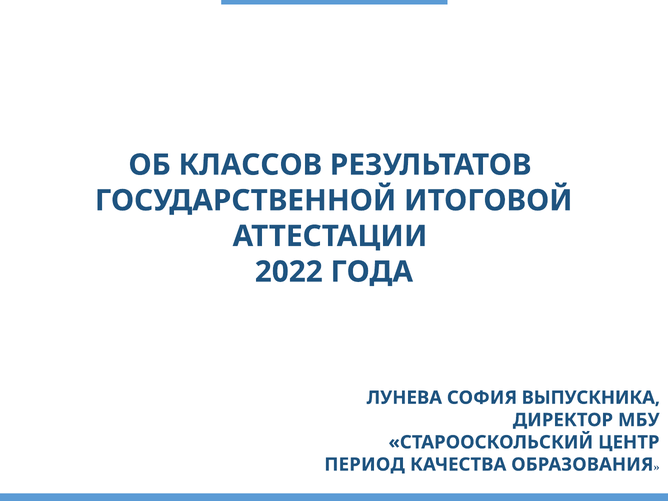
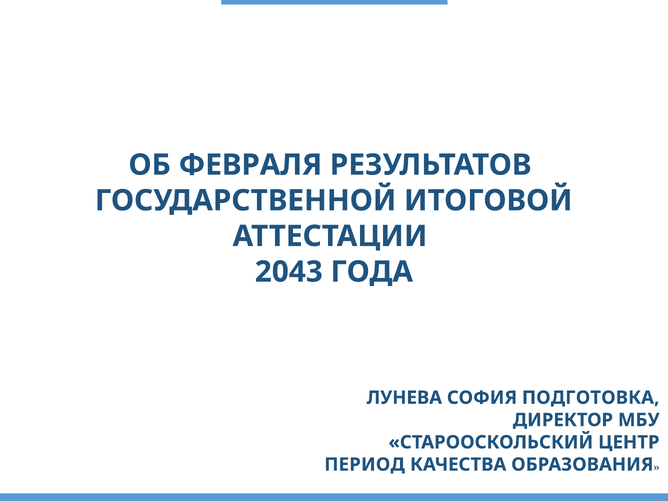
КЛАССОВ: КЛАССОВ -> ФЕВРАЛЯ (250, 165)
2022: 2022 -> 2043 (289, 272)
ВЫПУСКНИКА: ВЫПУСКНИКА -> ПОДГОТОВКА (591, 398)
